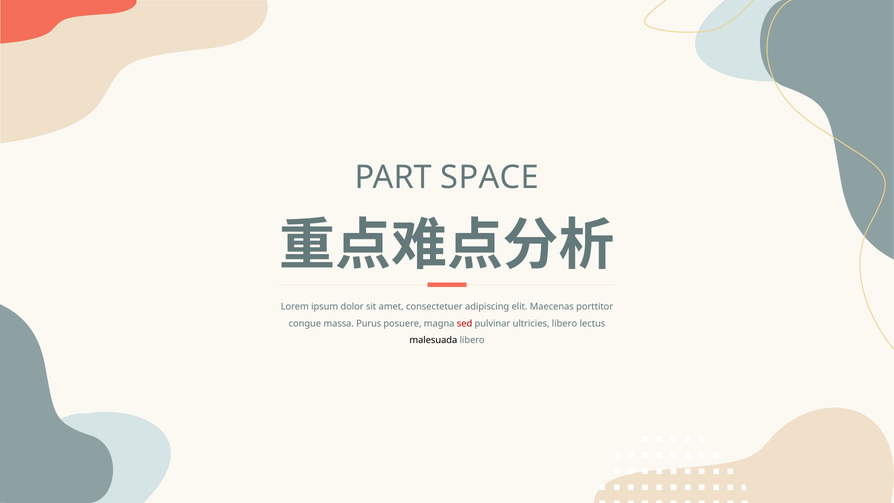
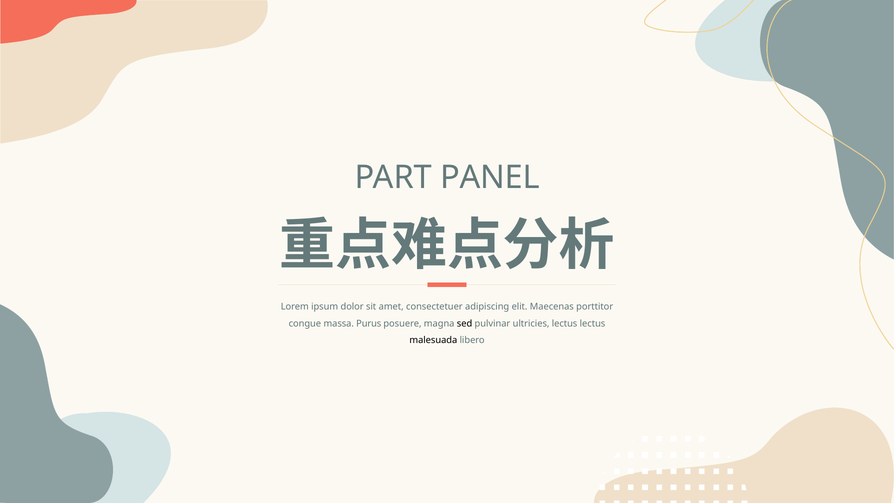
SPACE: SPACE -> PANEL (490, 177)
sed colour: red -> black (465, 323)
ultricies libero: libero -> lectus (565, 323)
